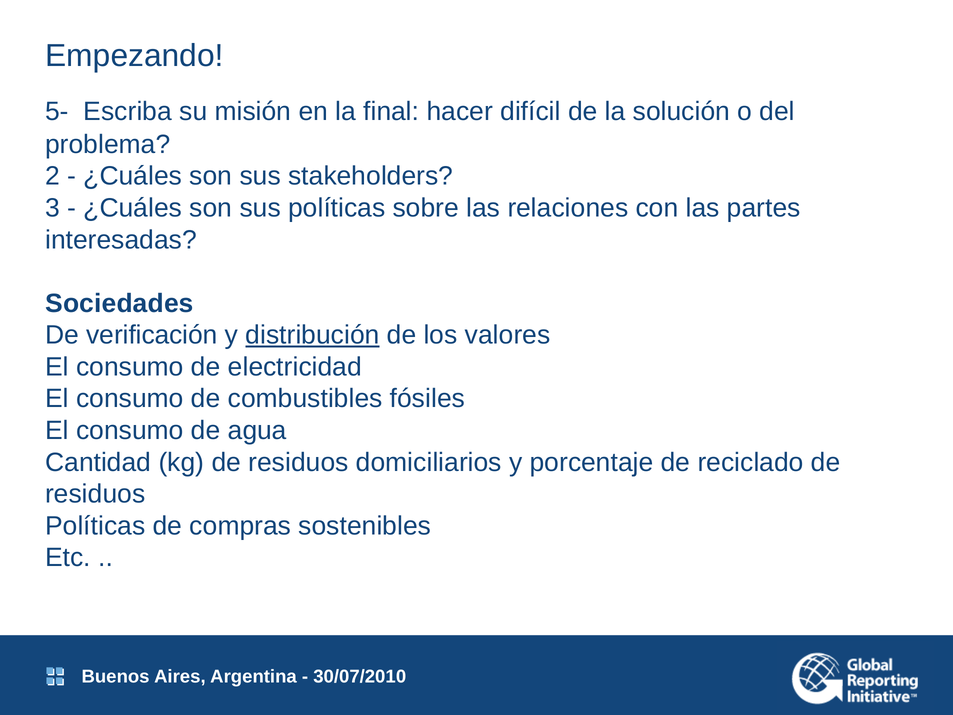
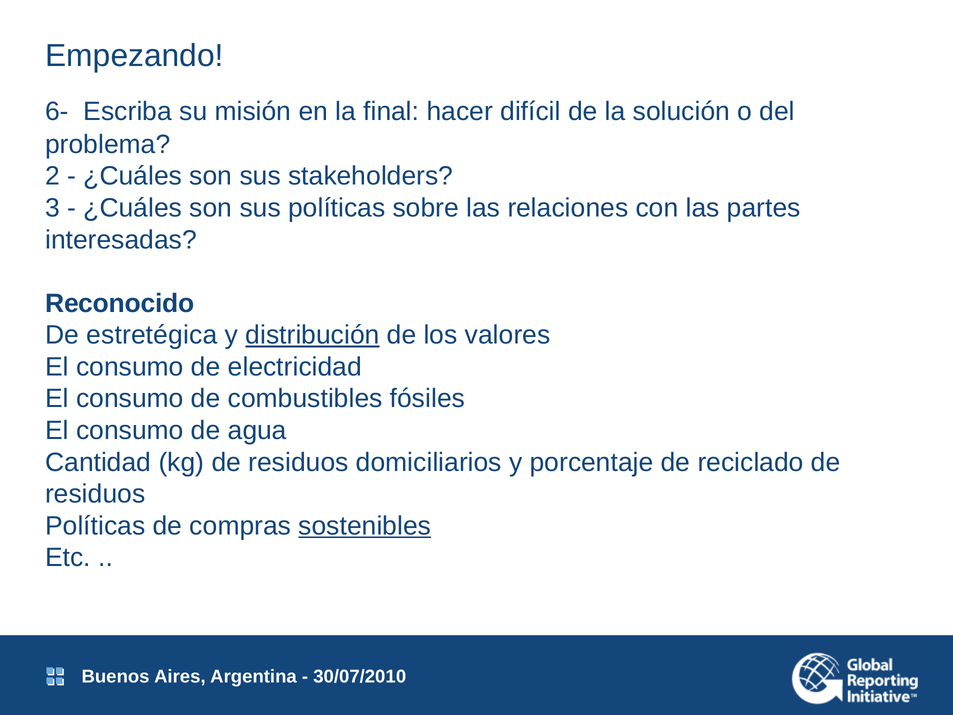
5-: 5- -> 6- (57, 112)
Sociedades: Sociedades -> Reconocido (120, 303)
verificación: verificación -> estretégica (152, 335)
sostenibles underline: none -> present (365, 526)
